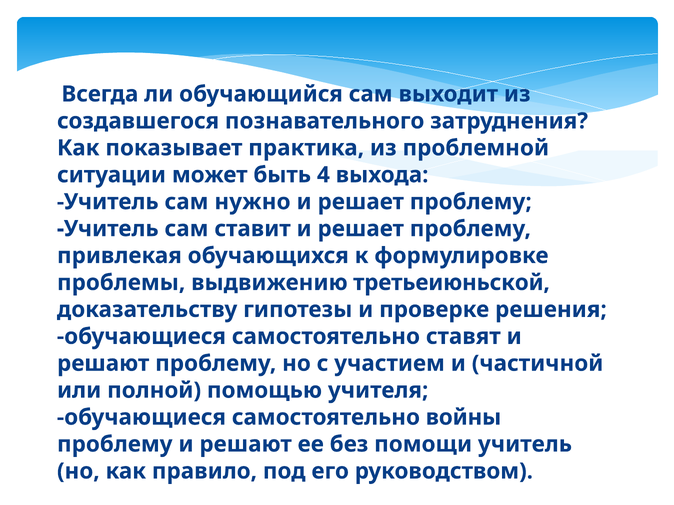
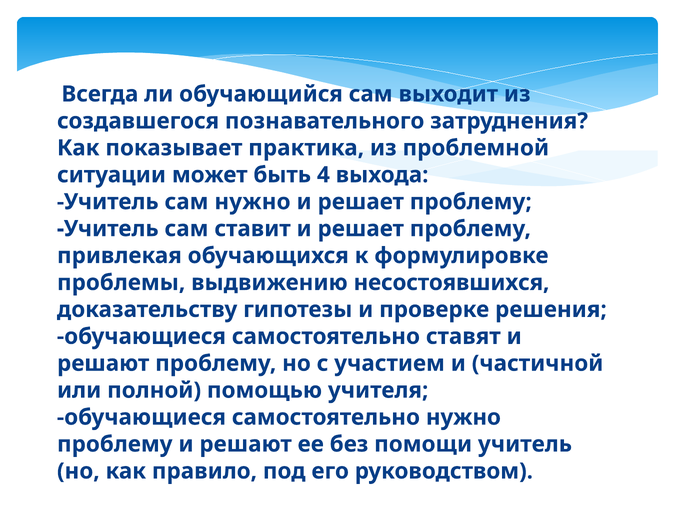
третьеиюньской: третьеиюньской -> несостоявшихся (451, 283)
самостоятельно войны: войны -> нужно (463, 418)
